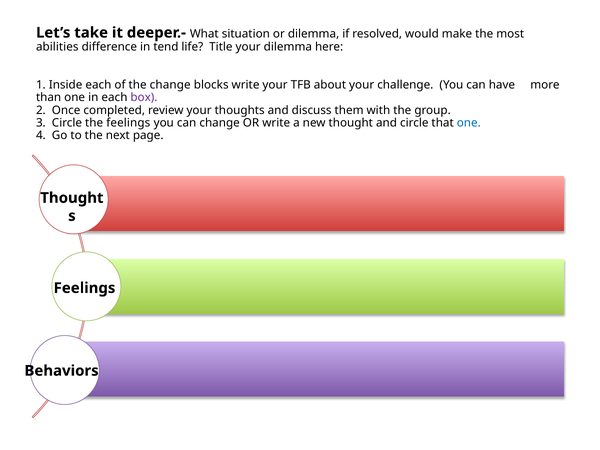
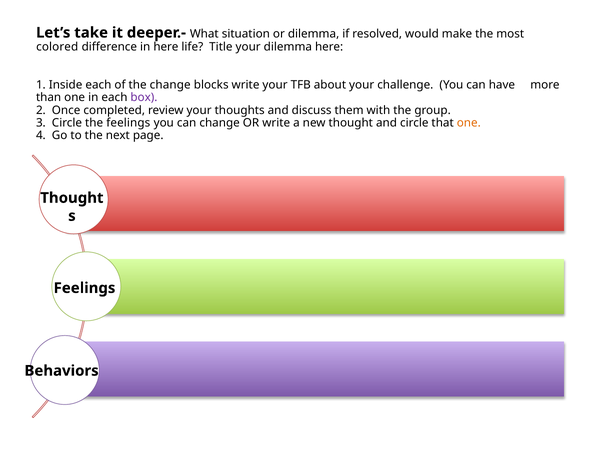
abilities: abilities -> colored (57, 47)
in tend: tend -> here (166, 47)
one colour: blue -> orange (469, 123)
